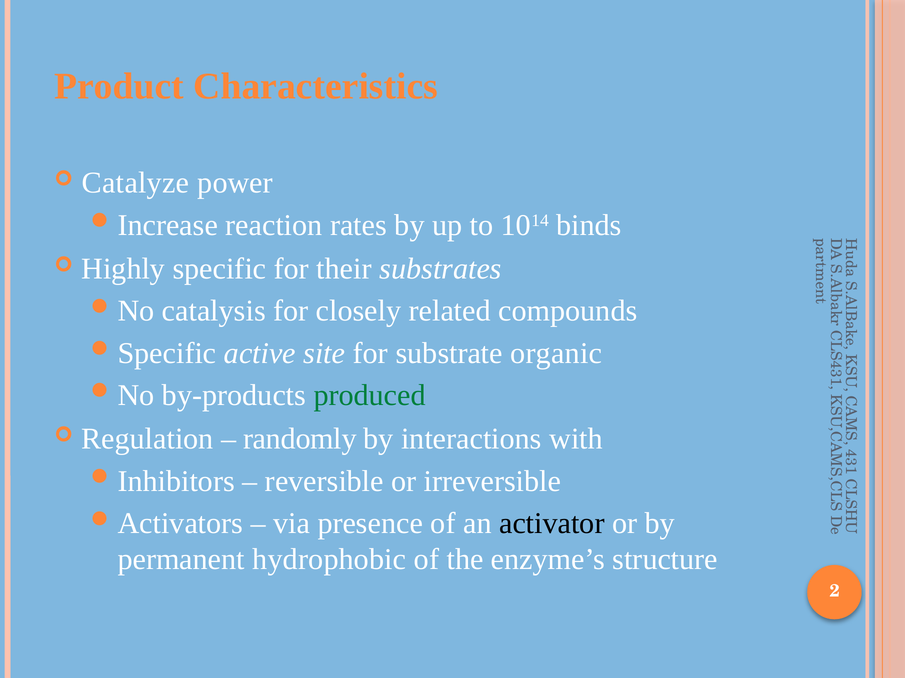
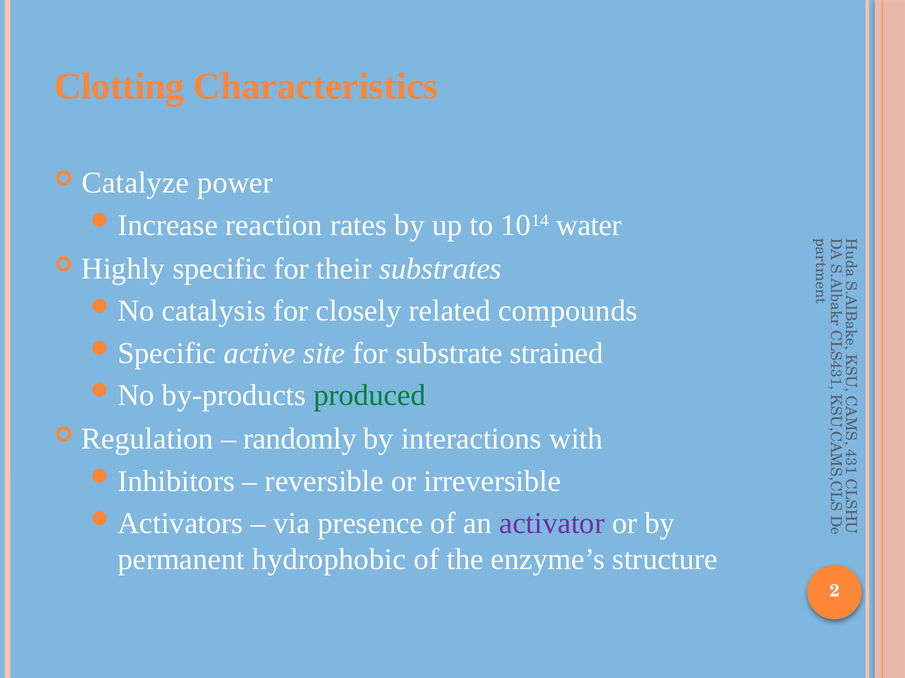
Product: Product -> Clotting (119, 86)
binds: binds -> water (589, 225)
organic: organic -> strained (556, 354)
activator colour: black -> purple (552, 524)
